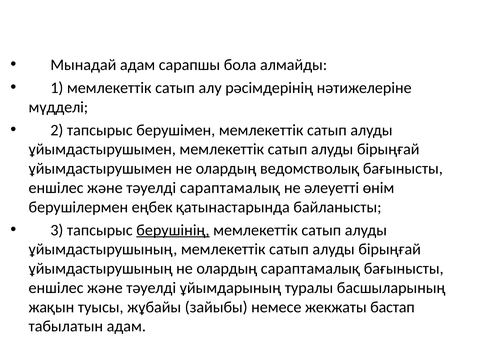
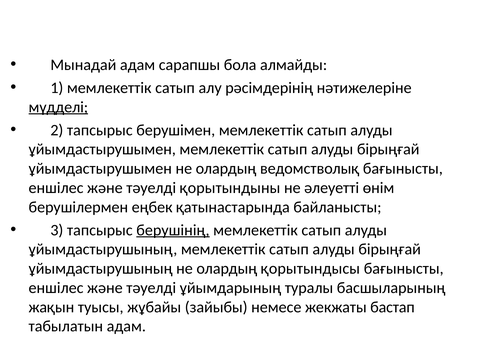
мүдделі underline: none -> present (58, 107)
тәуелді сараптамалық: сараптамалық -> қорытындыны (230, 188)
олардың сараптамалық: сараптамалық -> қорытындысы (310, 269)
